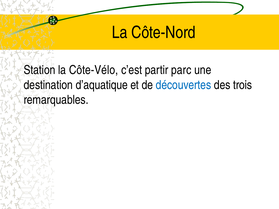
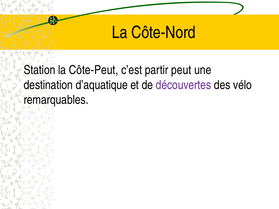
Côte-Vélo: Côte-Vélo -> Côte-Peut (94, 70)
parc: parc -> peut (181, 70)
découvertes colour: blue -> purple (183, 85)
trois: trois -> vélo (242, 85)
